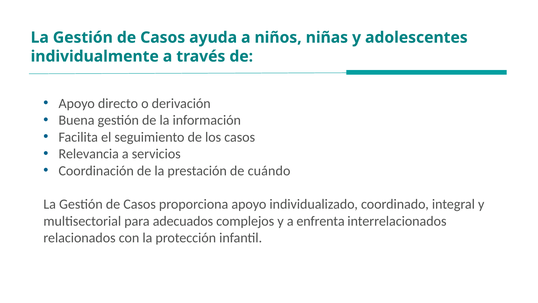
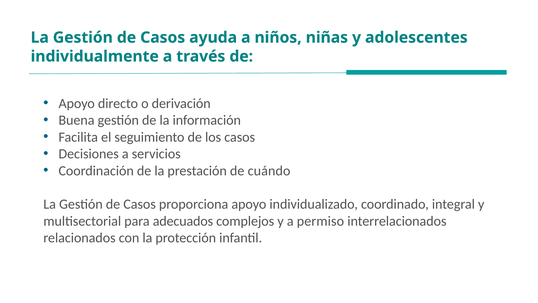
Relevancia: Relevancia -> Decisiones (89, 154)
enfrenta: enfrenta -> permiso (320, 221)
